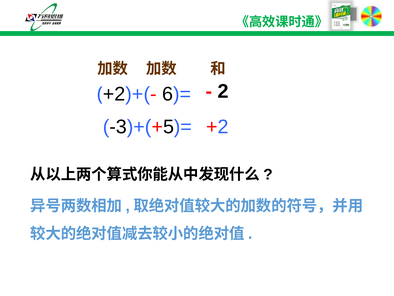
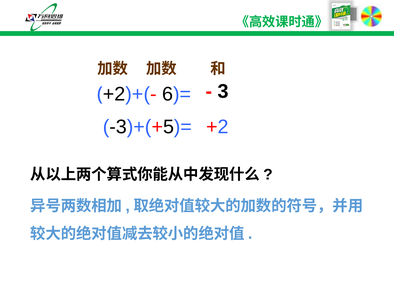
2: 2 -> 3 (223, 91)
